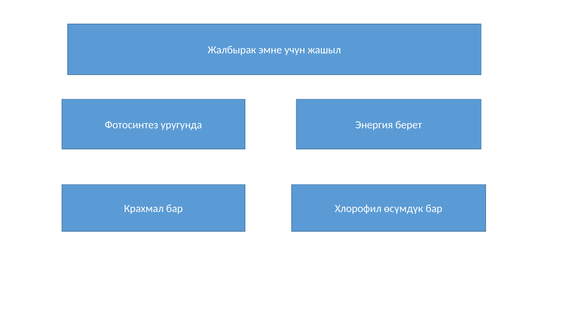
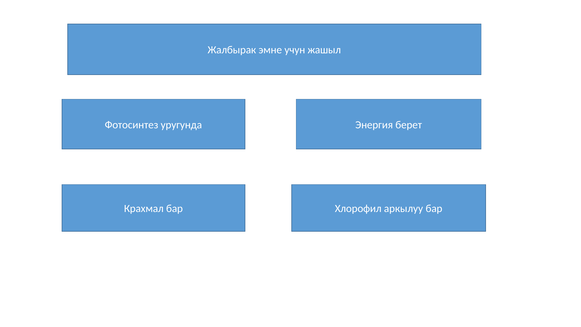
өсүмдүк: өсүмдүк -> аркылуу (404, 209)
